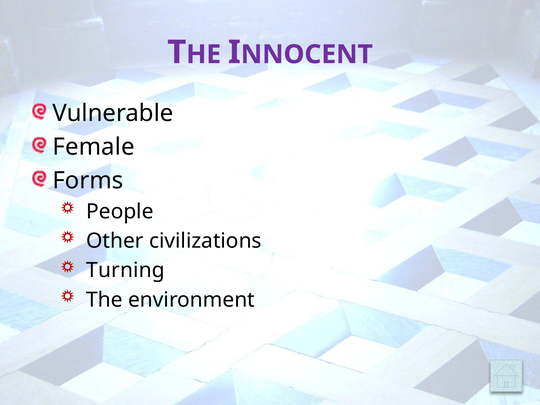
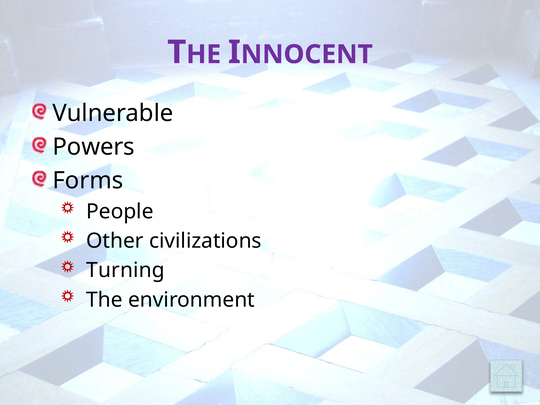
Female: Female -> Powers (94, 147)
